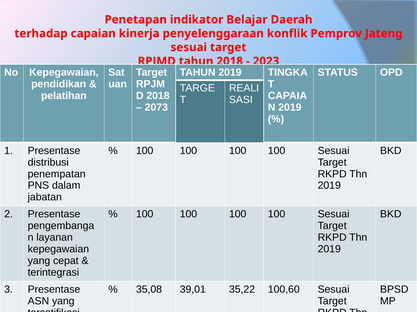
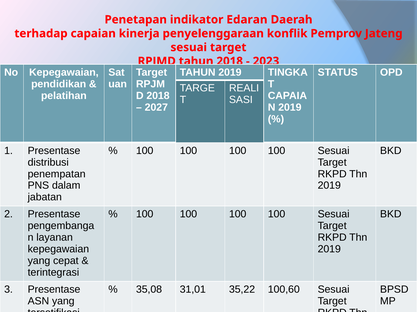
Belajar: Belajar -> Edaran (247, 20)
2073: 2073 -> 2027 (156, 108)
39,01: 39,01 -> 31,01 (193, 290)
